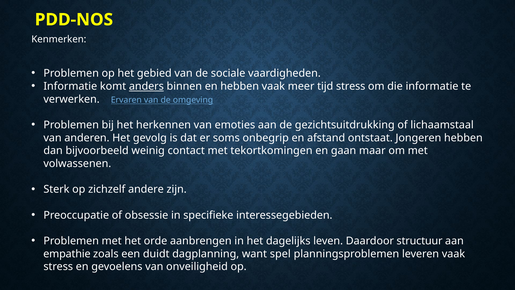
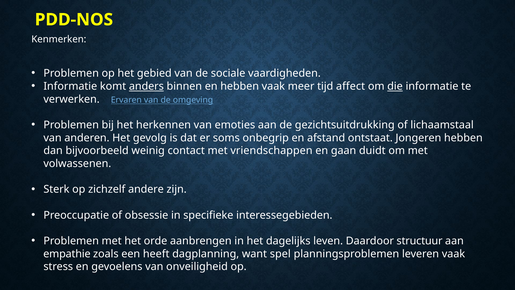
tijd stress: stress -> affect (351, 86)
die underline: none -> present (395, 86)
tekortkomingen: tekortkomingen -> vriendschappen (271, 151)
maar: maar -> duidt (372, 151)
duidt: duidt -> heeft (156, 254)
